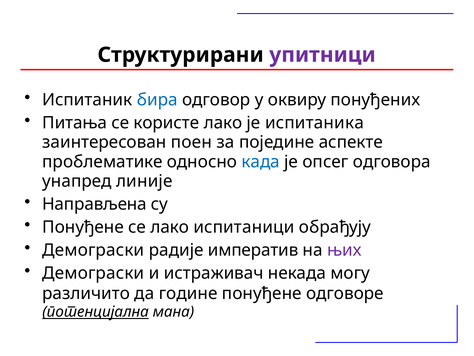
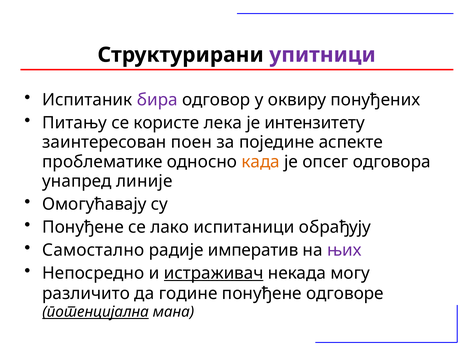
бира colour: blue -> purple (157, 100)
Питања: Питања -> Питању (75, 123)
користе лако: лако -> лека (223, 123)
испитаника: испитаника -> интензитету (315, 123)
када colour: blue -> orange (261, 162)
Направљена: Направљена -> Омогућавају (94, 204)
Демограски: Демограски -> Самостално (93, 250)
Демограски: Демограски -> Непосредно (93, 273)
истраживач underline: none -> present (214, 273)
